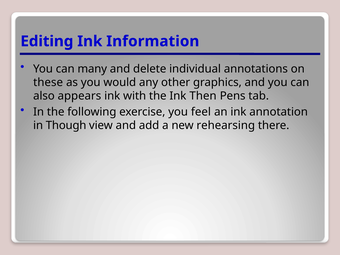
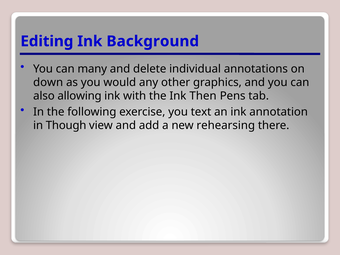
Information: Information -> Background (153, 41)
these: these -> down (48, 82)
appears: appears -> allowing (80, 96)
feel: feel -> text (201, 112)
